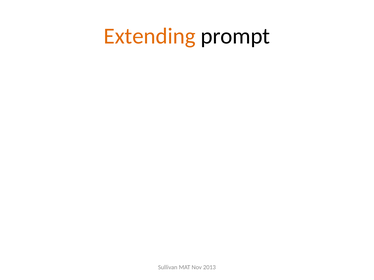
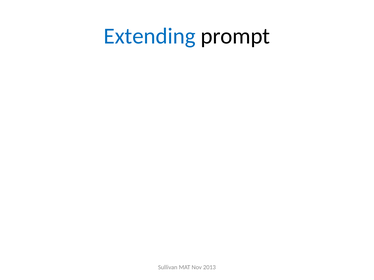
Extending colour: orange -> blue (150, 36)
